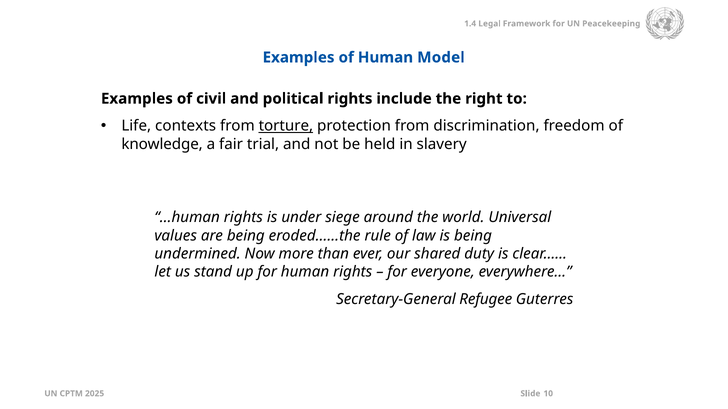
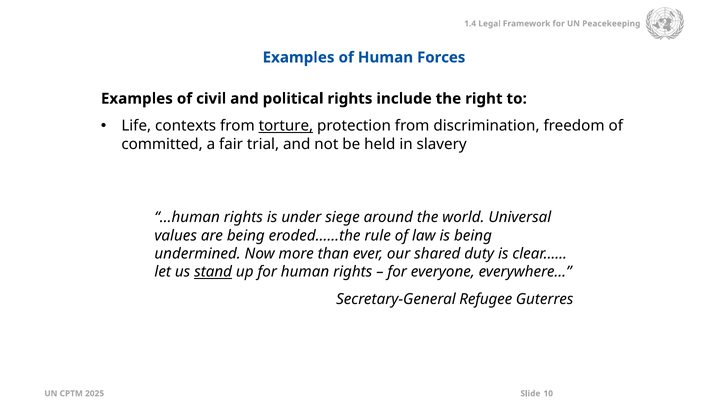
Model: Model -> Forces (441, 58)
knowledge: knowledge -> committed (162, 144)
stand underline: none -> present (213, 272)
